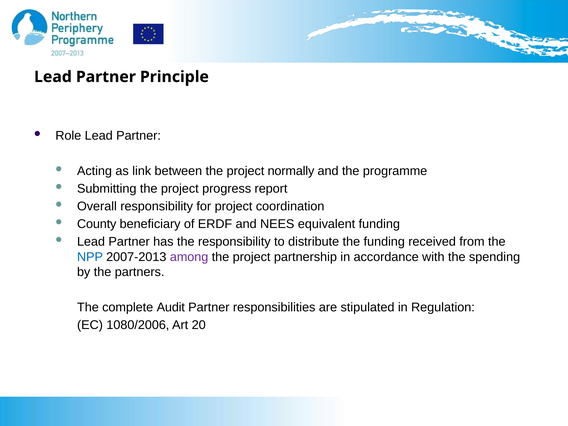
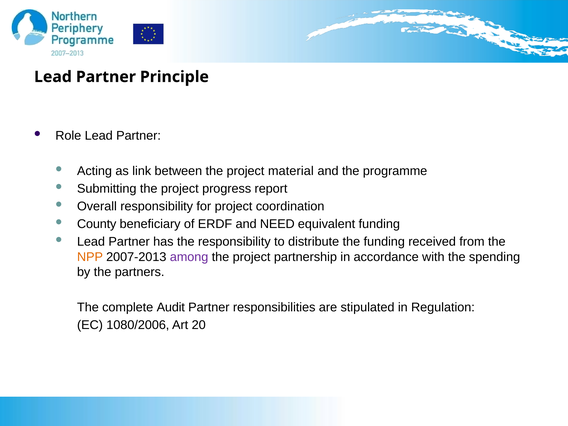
normally: normally -> material (291, 171)
NEES: NEES -> NEED (277, 224)
NPP colour: blue -> orange (90, 257)
